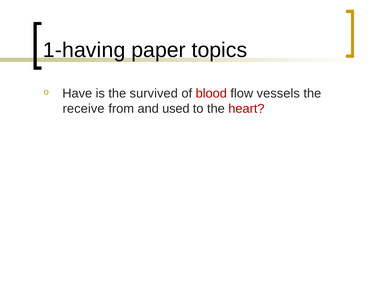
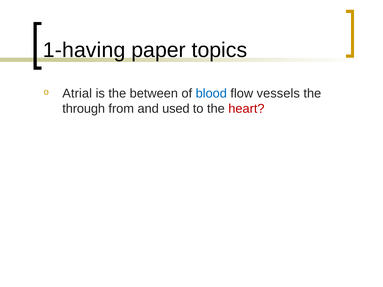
Have: Have -> Atrial (77, 93)
survived: survived -> between (154, 93)
blood colour: red -> blue (211, 93)
receive: receive -> through (84, 109)
